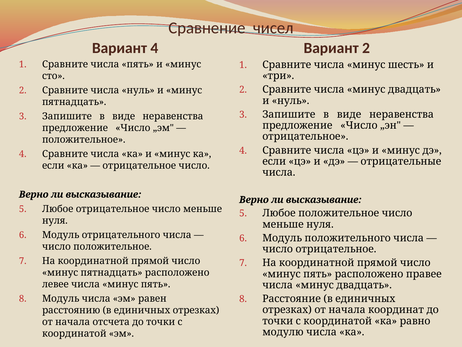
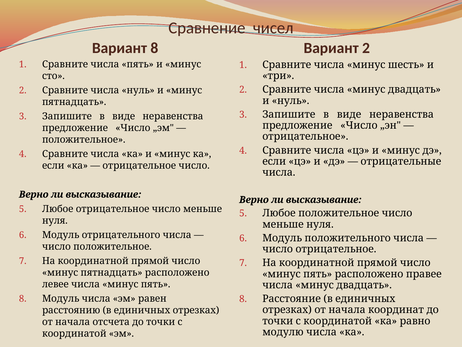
Вариант 4: 4 -> 8 (154, 48)
